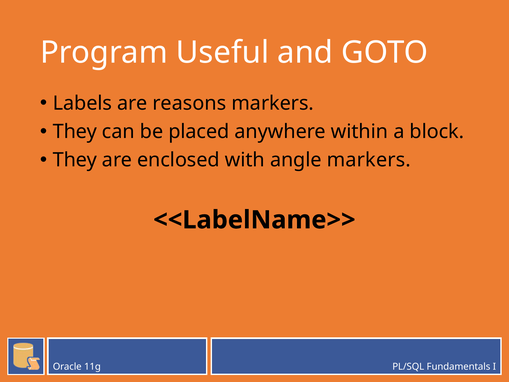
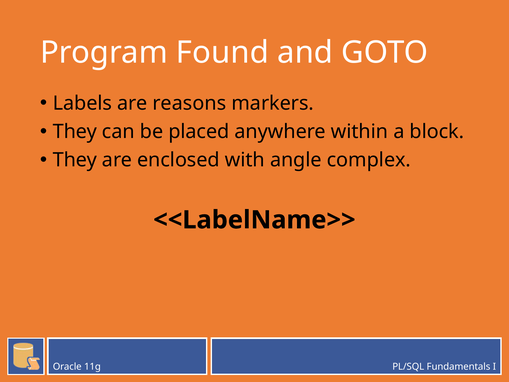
Useful: Useful -> Found (222, 53)
angle markers: markers -> complex (369, 160)
